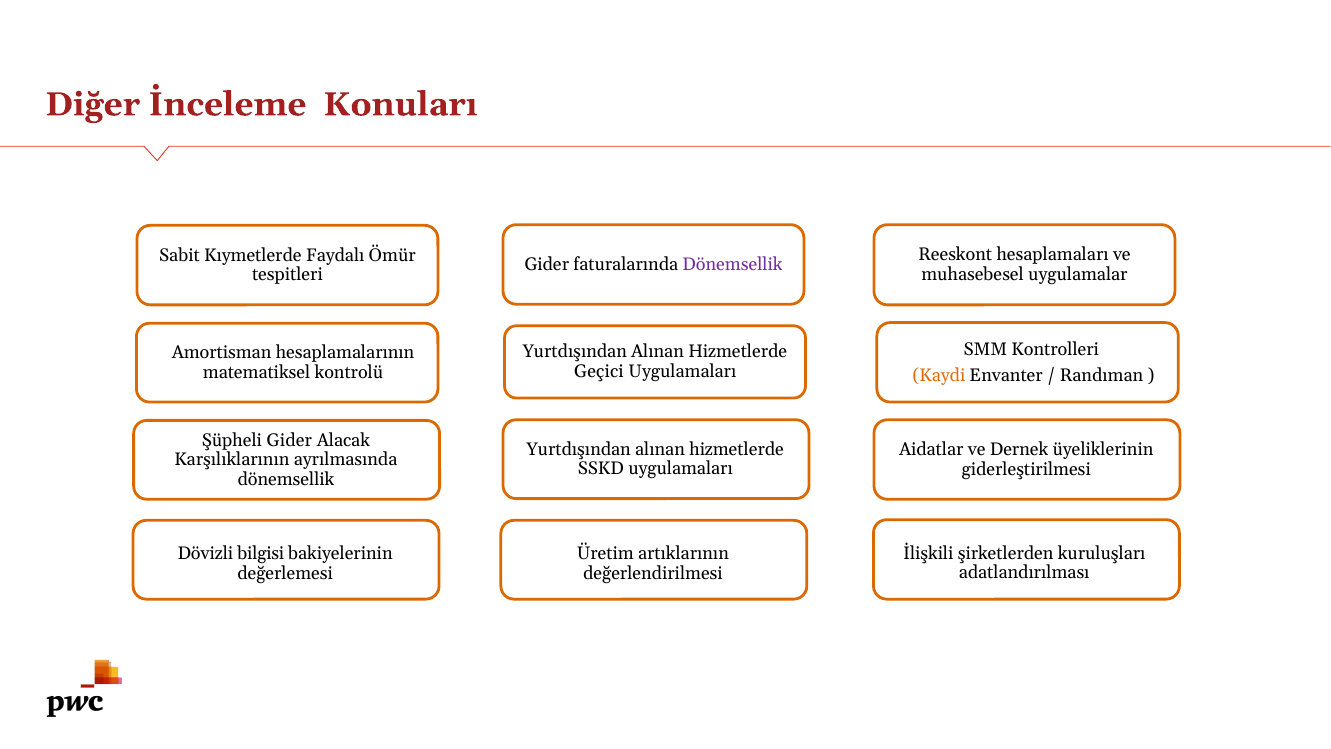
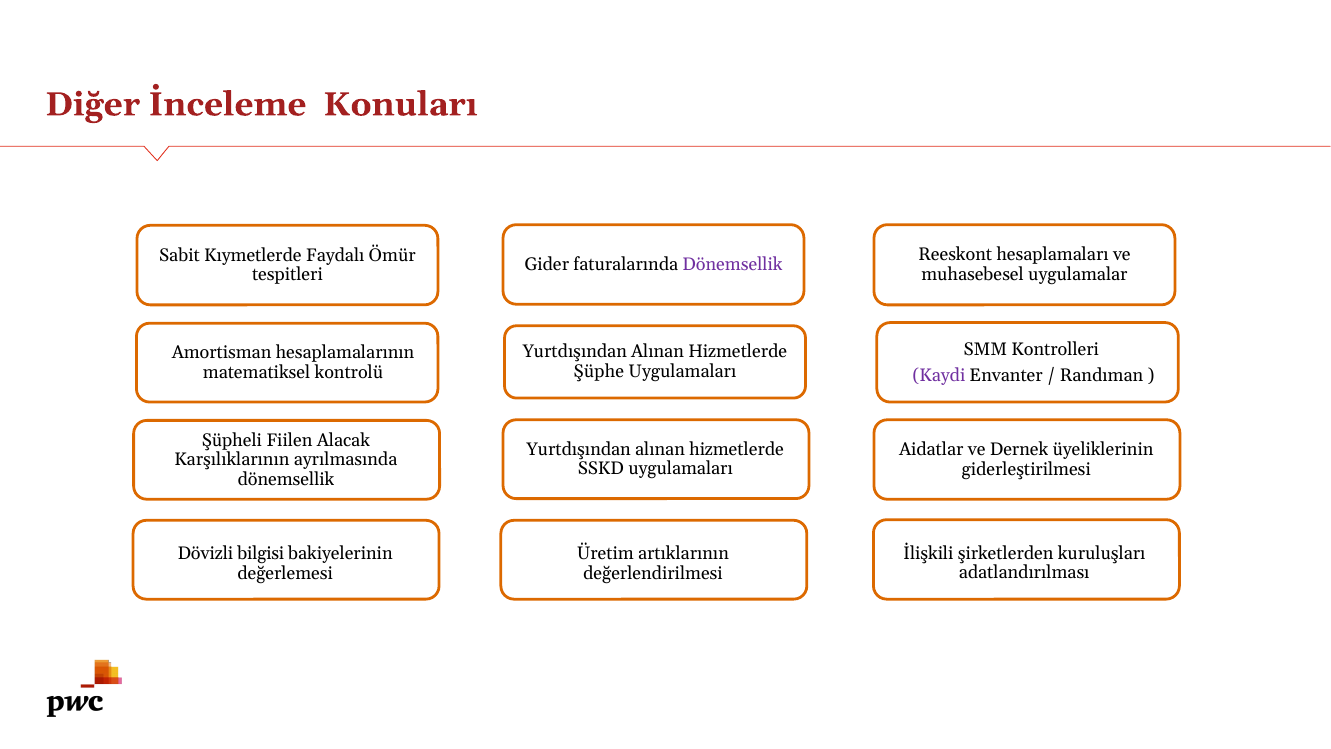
Geçici: Geçici -> Şüphe (599, 371)
Kaydi colour: orange -> purple (939, 375)
Şüpheli Gider: Gider -> Fiilen (289, 440)
